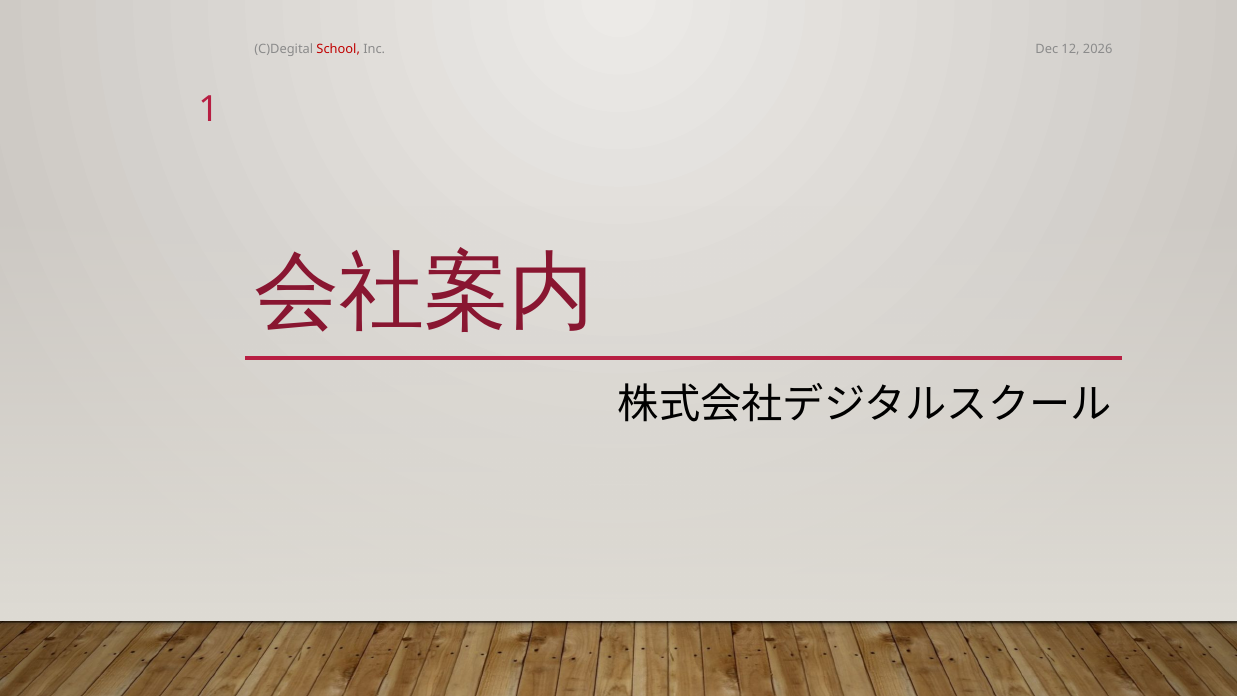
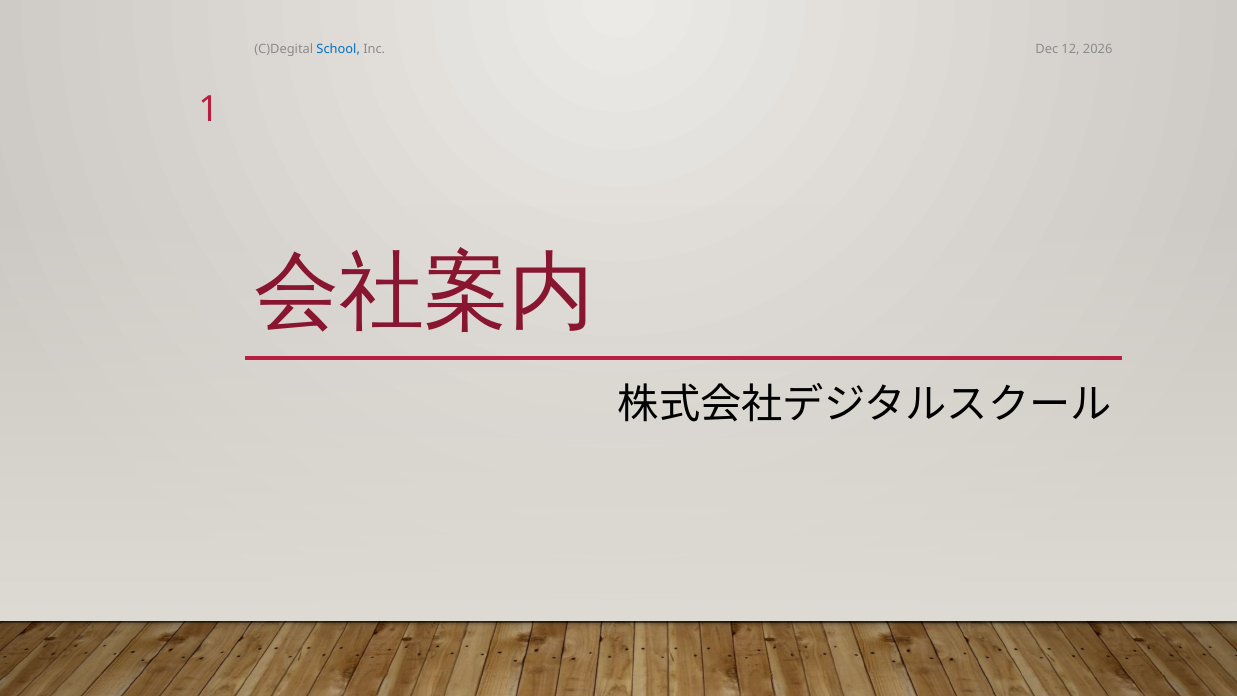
School colour: red -> blue (338, 49)
